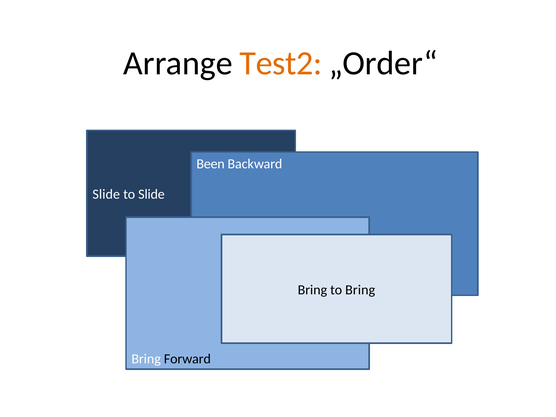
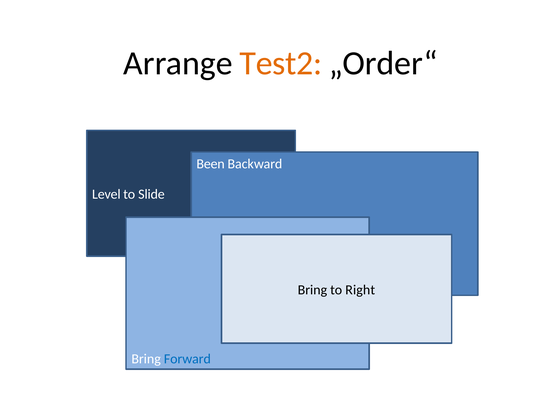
Slide: Slide -> Level (106, 194)
to Bring: Bring -> Right (360, 290)
Forward colour: black -> blue (187, 359)
